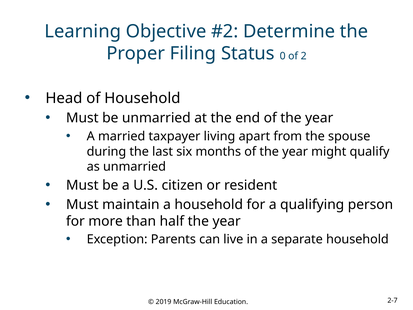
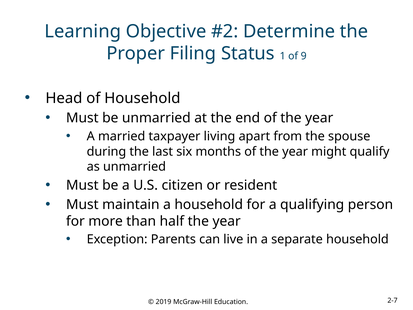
0: 0 -> 1 (283, 56)
2: 2 -> 9 (304, 56)
